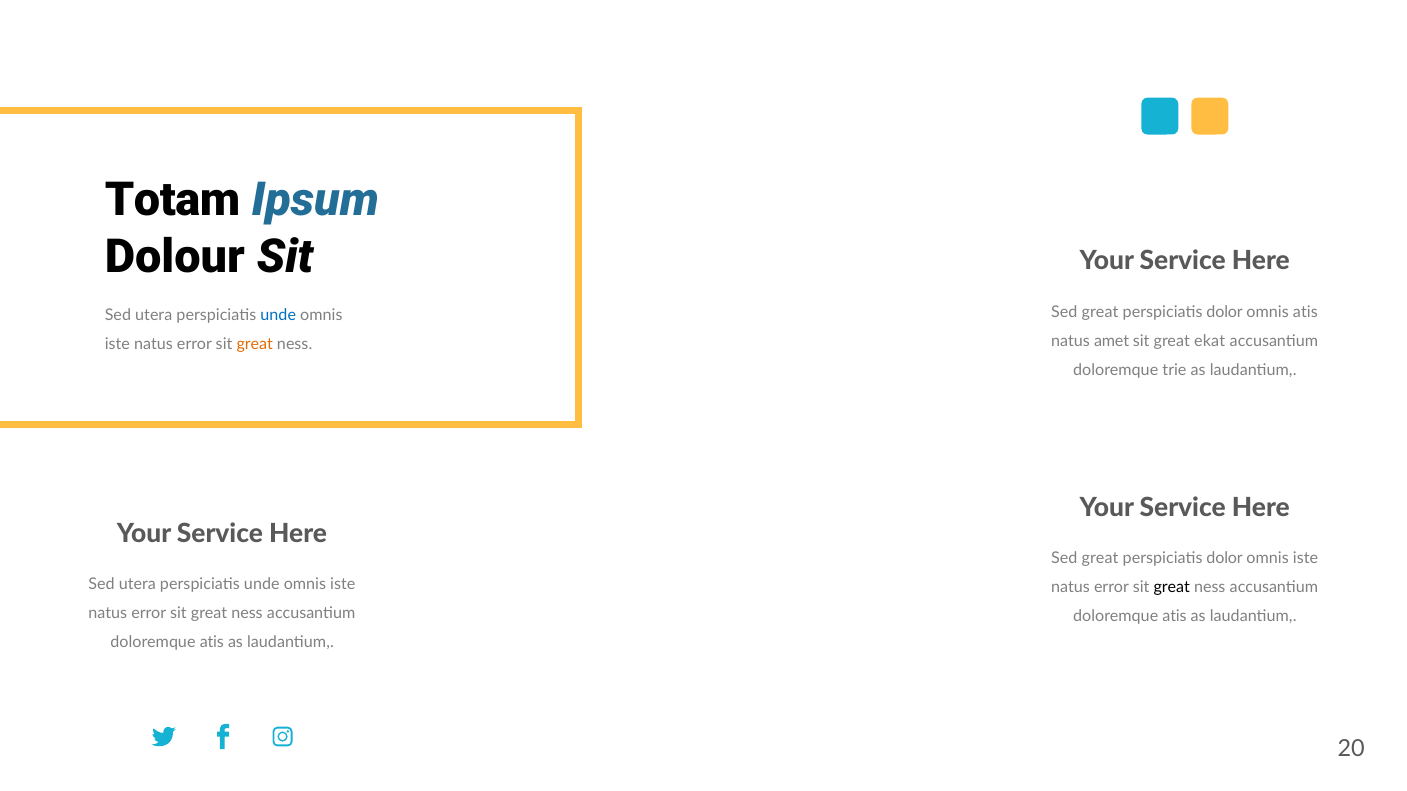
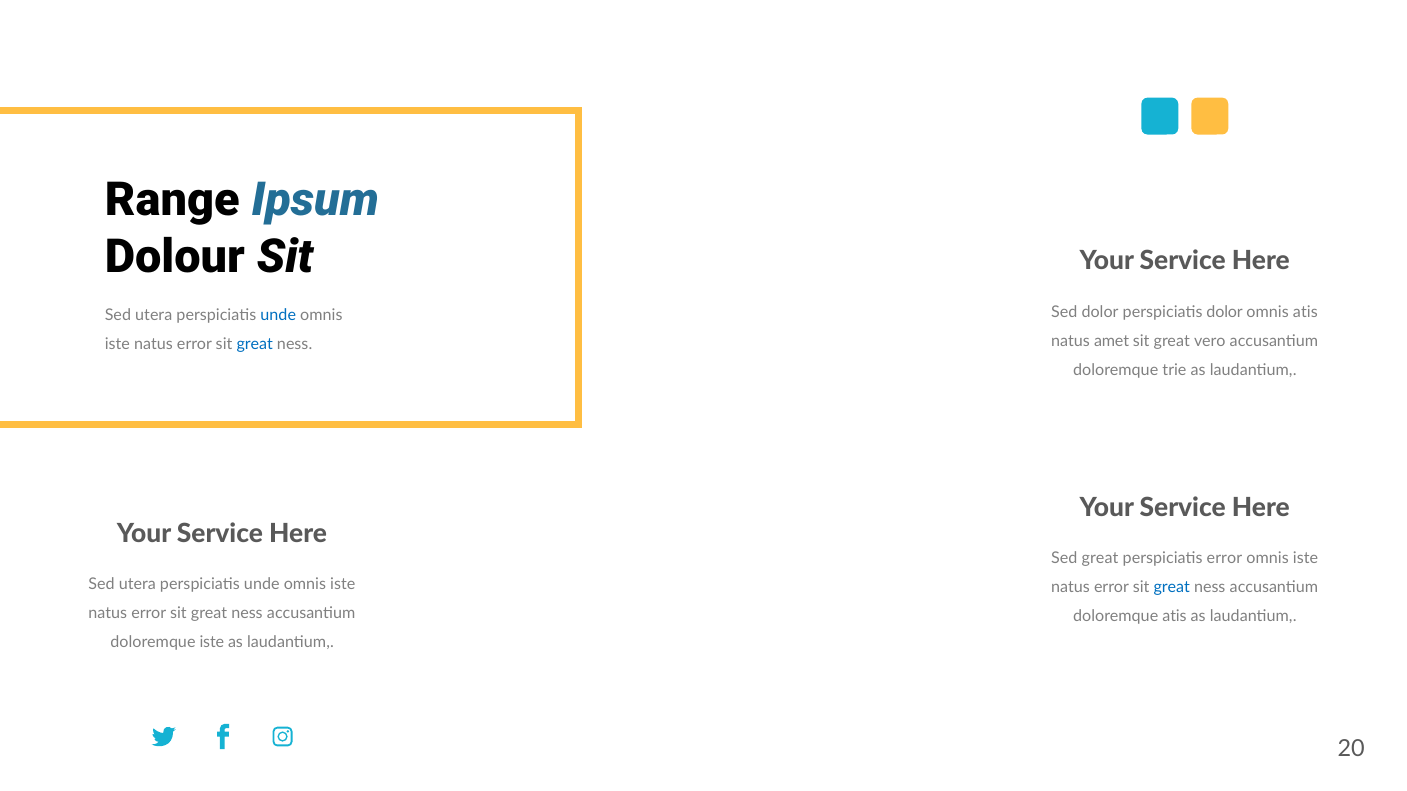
Totam: Totam -> Range (172, 201)
great: great -> dolor (1100, 312)
ekat: ekat -> vero (1210, 341)
great colour: orange -> blue (255, 344)
dolor: dolor -> error (1224, 559)
great colour: black -> blue (1172, 588)
atis: atis -> iste (212, 643)
